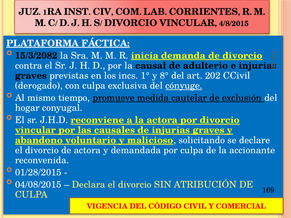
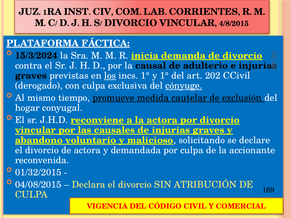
15/3/2082: 15/3/2082 -> 15/3/2024 (36, 56)
los underline: none -> present (110, 76)
y 8°: 8° -> 1° (164, 76)
01/28/2015: 01/28/2015 -> 01/32/2015 (38, 173)
